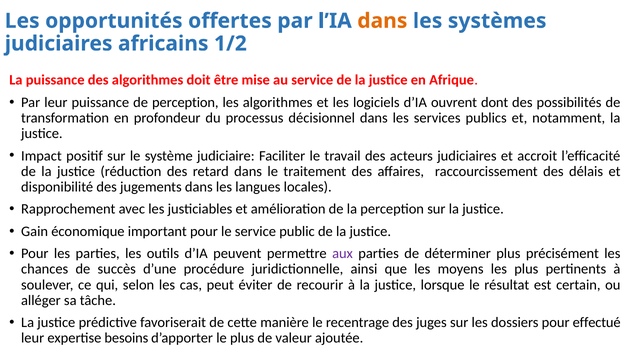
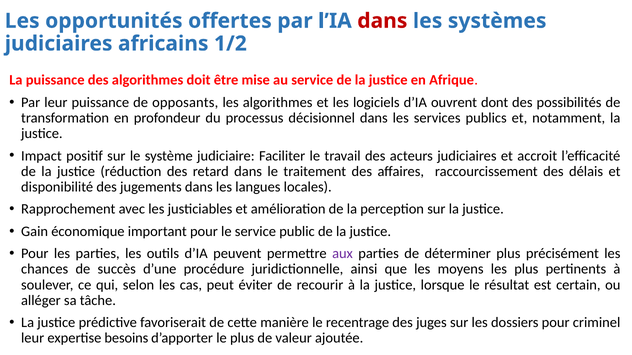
dans colour: orange -> red (382, 21)
de perception: perception -> opposants (185, 102)
effectué: effectué -> criminel (597, 323)
